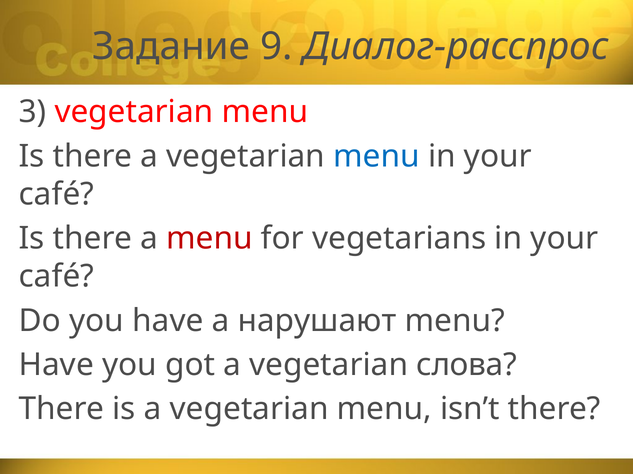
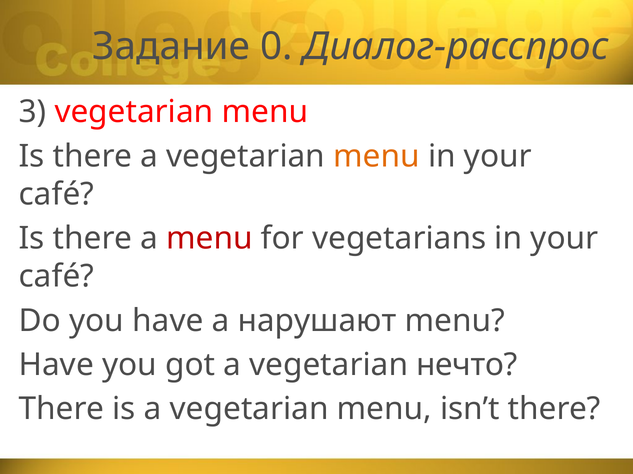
9: 9 -> 0 (277, 46)
menu colour: blue -> orange (377, 157)
слова: слова -> нечто (467, 365)
